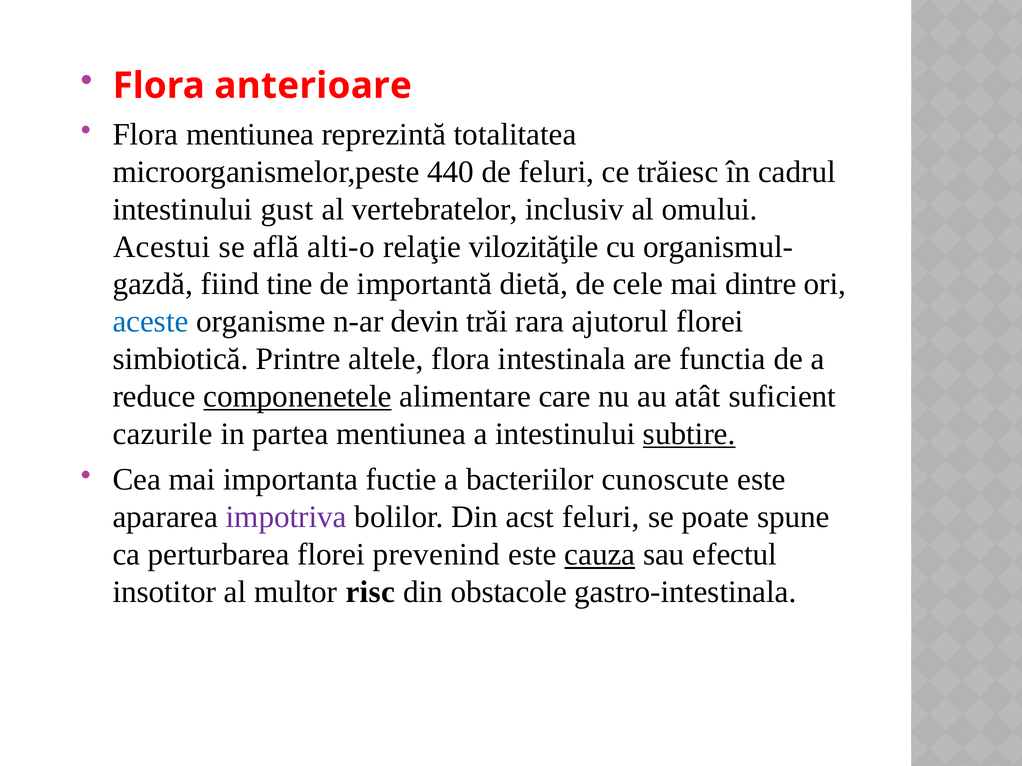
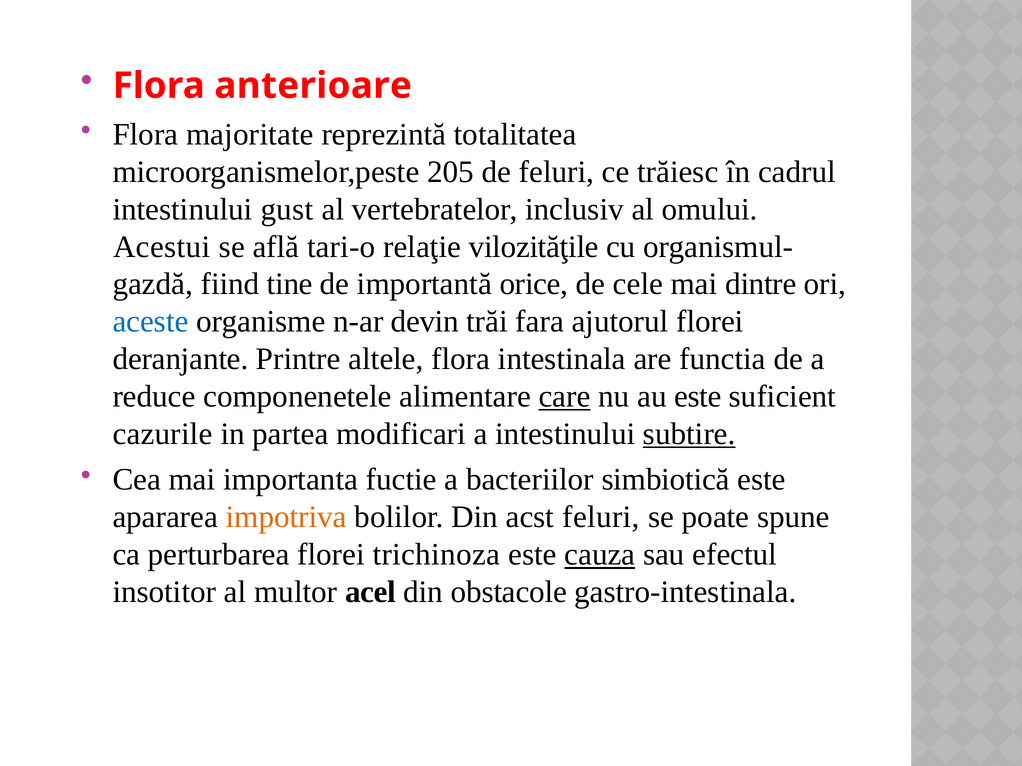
Flora mentiunea: mentiunea -> majoritate (250, 135)
440: 440 -> 205 (451, 172)
alti-o: alti-o -> tari-o (341, 247)
dietă: dietă -> orice (534, 284)
rara: rara -> fara (540, 322)
simbiotică: simbiotică -> deranjante (181, 359)
componenetele underline: present -> none (298, 397)
care underline: none -> present (565, 397)
au atât: atât -> este (698, 397)
partea mentiunea: mentiunea -> modificari (401, 434)
cunoscute: cunoscute -> simbiotică (666, 480)
impotriva colour: purple -> orange (286, 517)
prevenind: prevenind -> trichinoza (436, 555)
risc: risc -> acel (371, 592)
